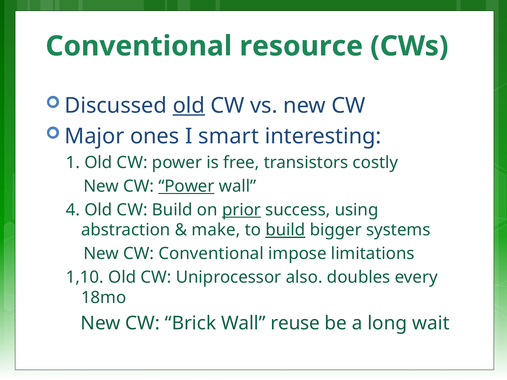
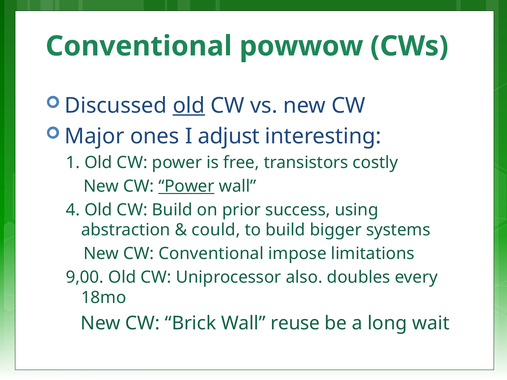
resource: resource -> powwow (301, 46)
smart: smart -> adjust (229, 136)
prior underline: present -> none (241, 210)
make: make -> could (216, 230)
build underline: present -> none (285, 230)
1,10: 1,10 -> 9,00 (85, 278)
